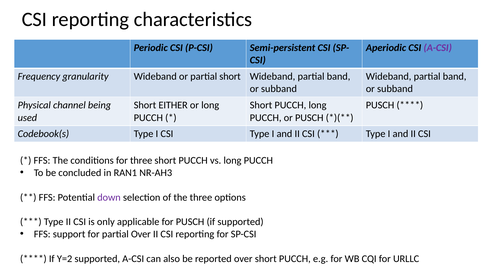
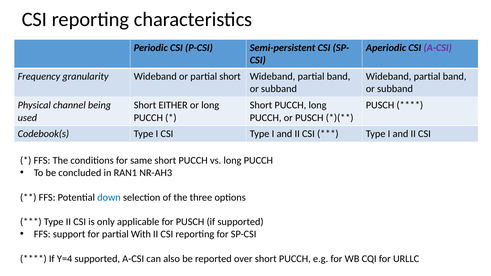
for three: three -> same (141, 161)
down colour: purple -> blue (109, 197)
partial Over: Over -> With (141, 234)
Y=2: Y=2 -> Y=4 (65, 259)
